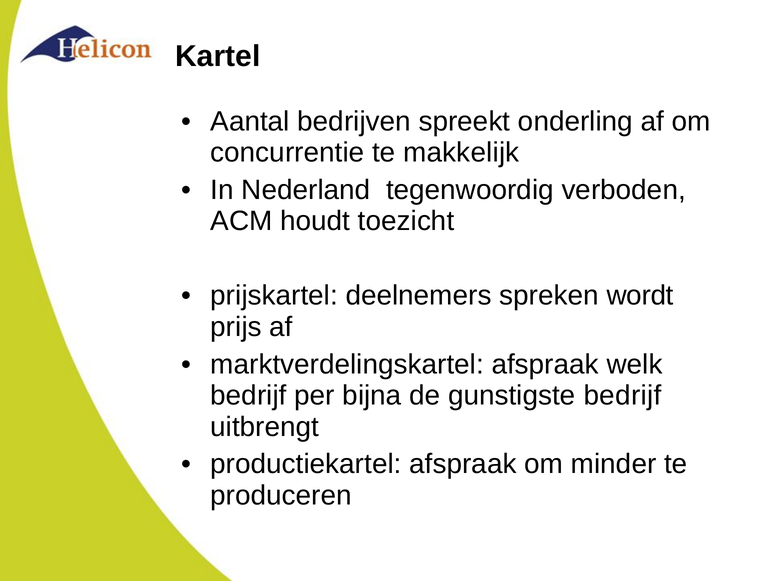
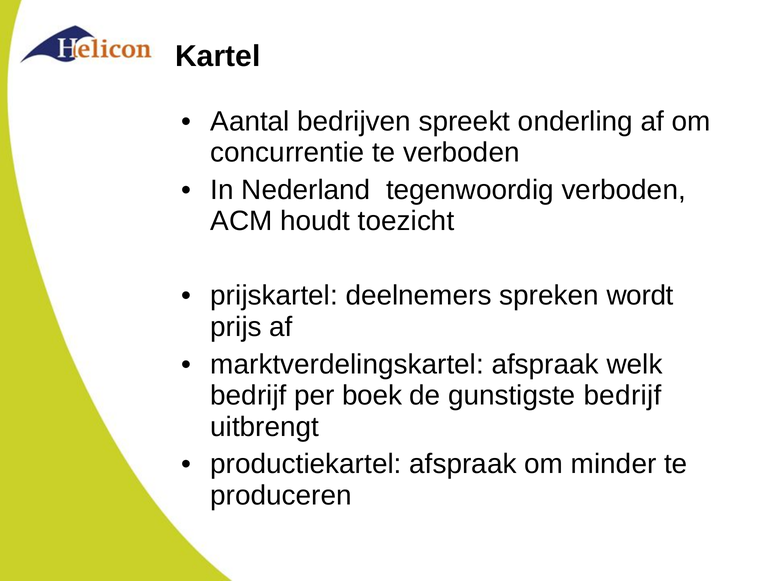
te makkelijk: makkelijk -> verboden (461, 152)
bijna: bijna -> boek (372, 395)
